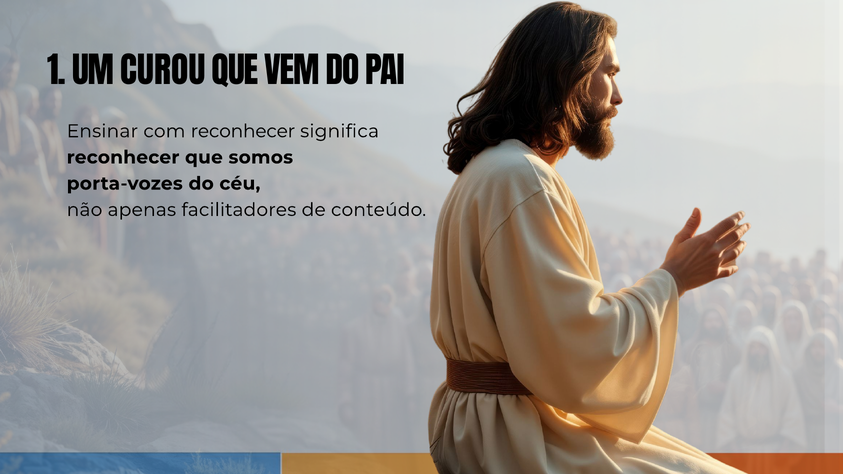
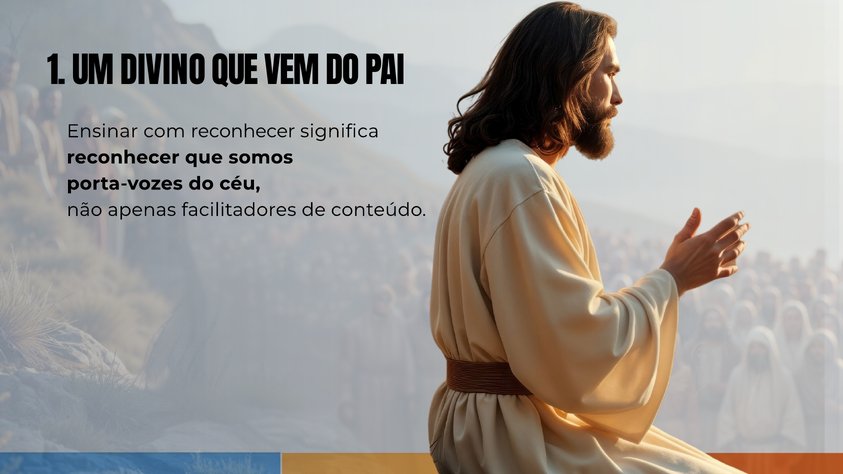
CUROU: CUROU -> DIVINO (163, 73)
